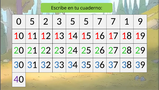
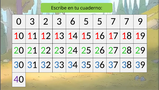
0 5: 5 -> 3 (32, 21)
3 5: 5 -> 6 (73, 21)
5 7: 7 -> 5 (100, 21)
7 1: 1 -> 7 (127, 21)
